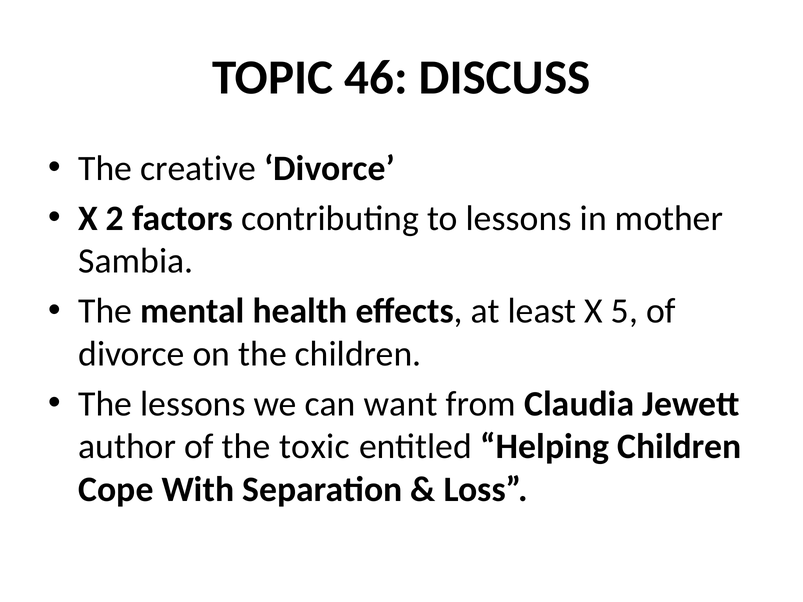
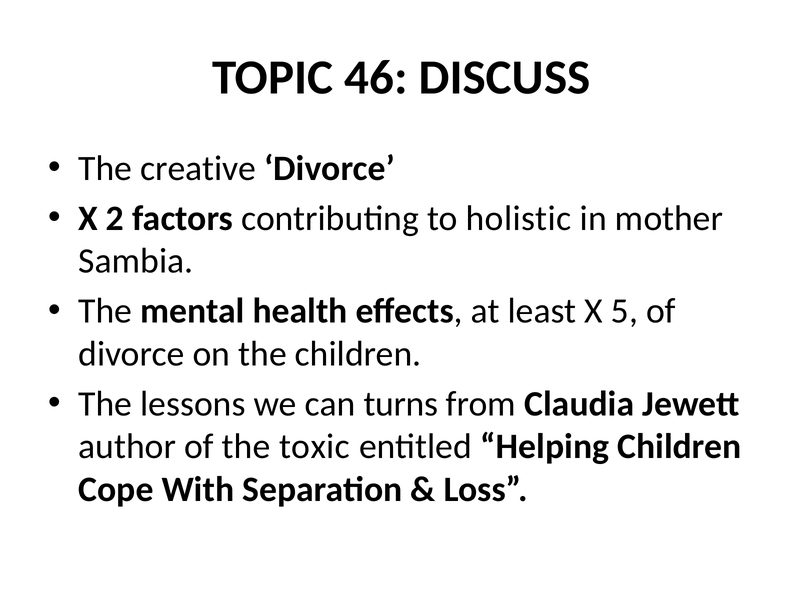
to lessons: lessons -> holistic (518, 218)
want: want -> turns (401, 404)
